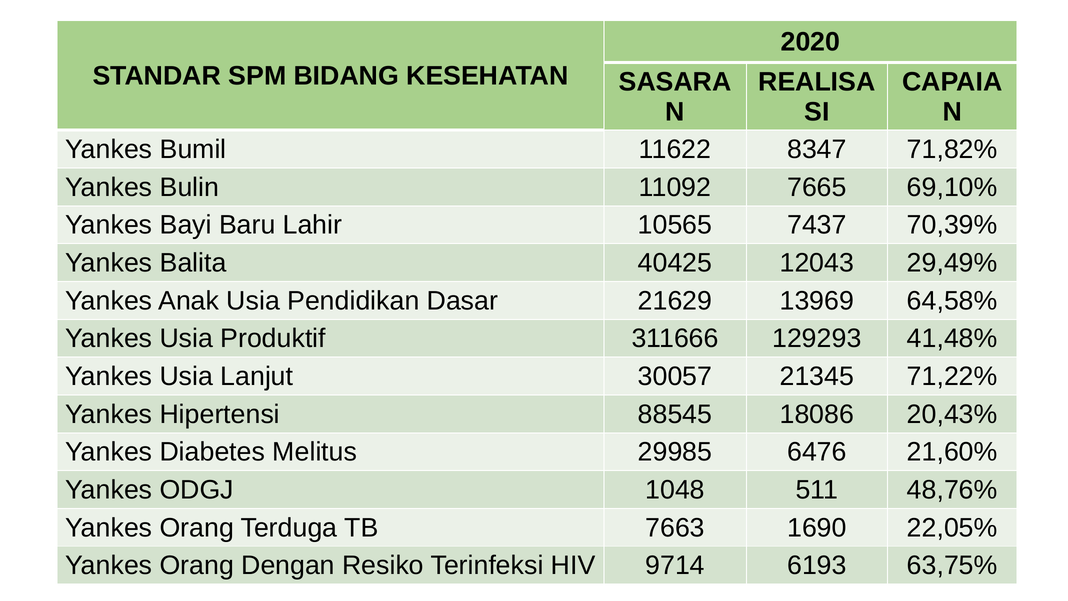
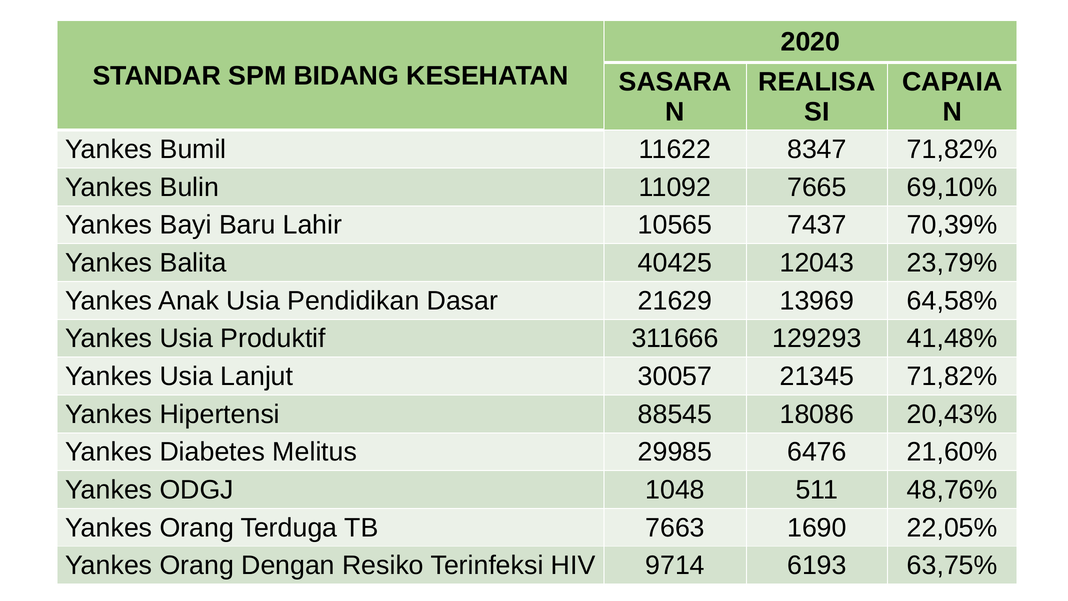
29,49%: 29,49% -> 23,79% (952, 263)
21345 71,22%: 71,22% -> 71,82% (952, 376)
